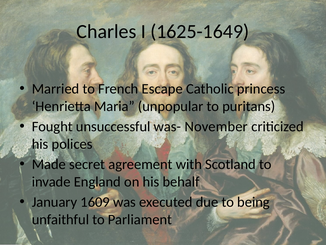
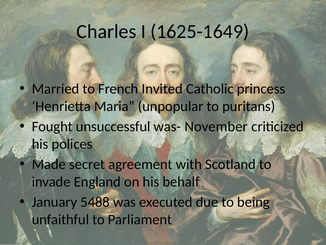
Escape: Escape -> Invited (162, 89)
1609: 1609 -> 5488 (95, 202)
